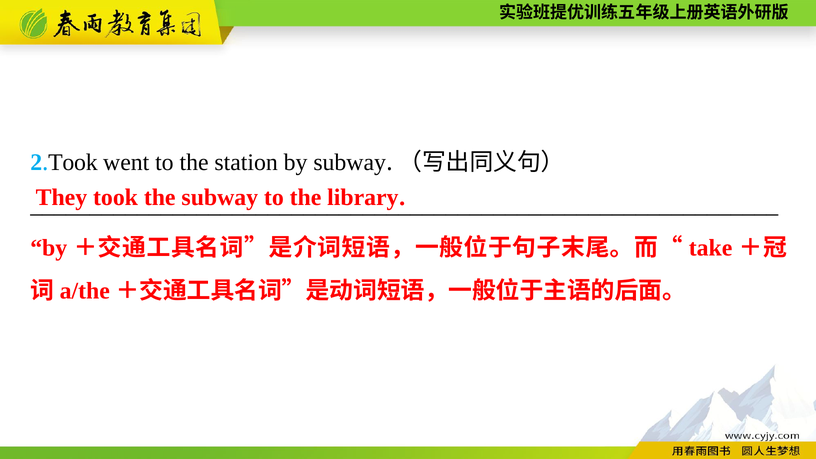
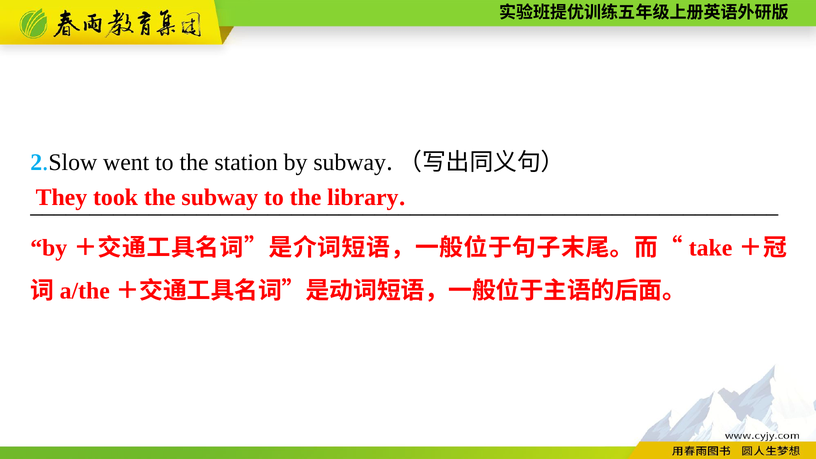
Took: Took -> Slow (73, 162)
